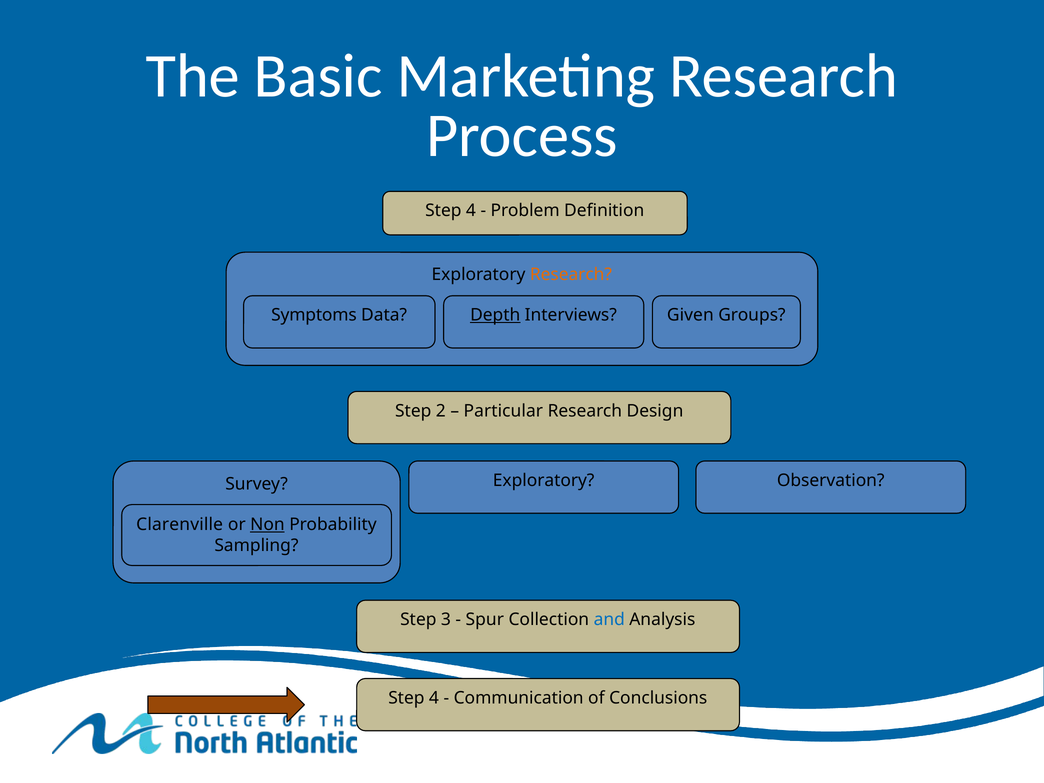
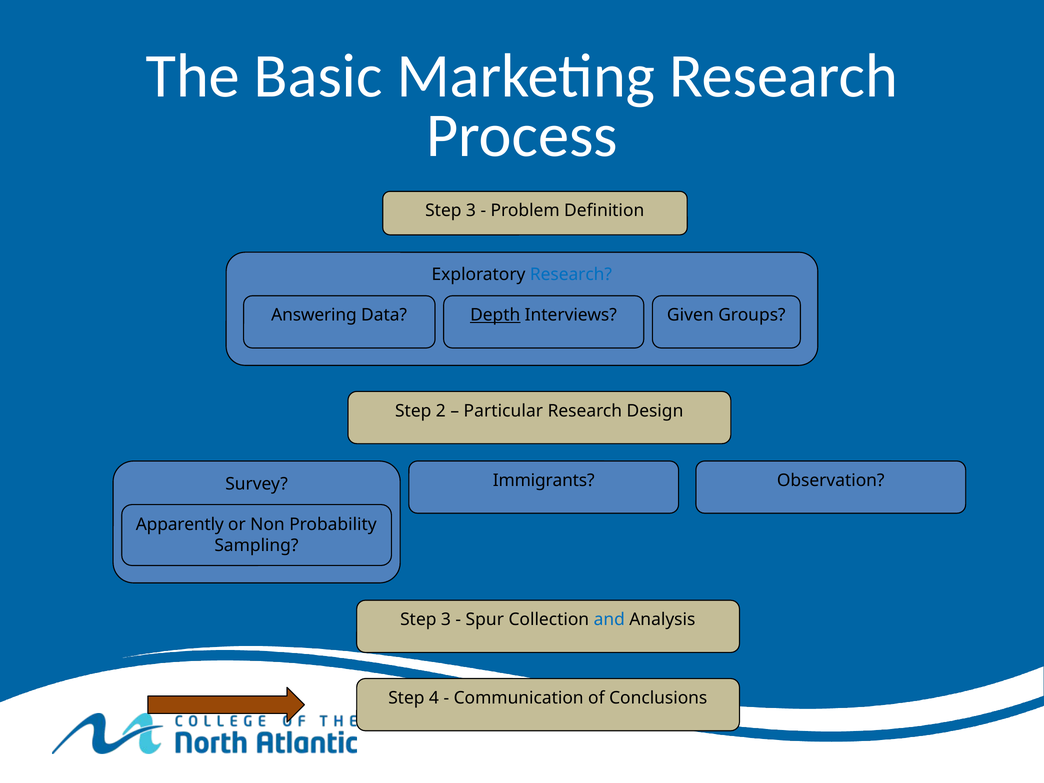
4: 4 -> 3 (471, 210)
Research colour: orange -> blue (571, 275)
Symptoms: Symptoms -> Answering (314, 315)
Exploratory: Exploratory -> Immigrants (544, 480)
Clarenville: Clarenville -> Apparently (180, 524)
Non underline: present -> none (267, 524)
